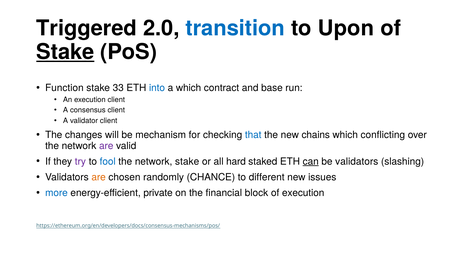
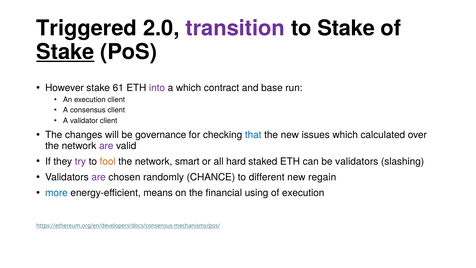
transition colour: blue -> purple (235, 28)
to Upon: Upon -> Stake (346, 28)
Function: Function -> However (64, 88)
33: 33 -> 61 (118, 88)
into colour: blue -> purple (157, 88)
mechanism: mechanism -> governance (161, 135)
chains: chains -> issues (316, 135)
conflicting: conflicting -> calculated (383, 135)
fool colour: blue -> orange (108, 161)
network stake: stake -> smart (187, 161)
can underline: present -> none (311, 161)
are colour: orange -> purple (99, 177)
issues: issues -> regain (322, 177)
private: private -> means (158, 193)
block: block -> using (257, 193)
